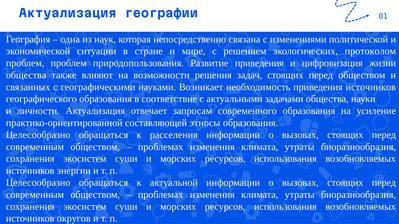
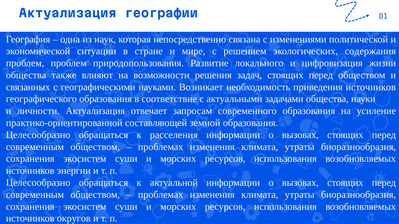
протоколом: протоколом -> содержания (370, 51)
Развитие приведения: приведения -> локального (259, 63)
этносы: этносы -> земной (205, 123)
